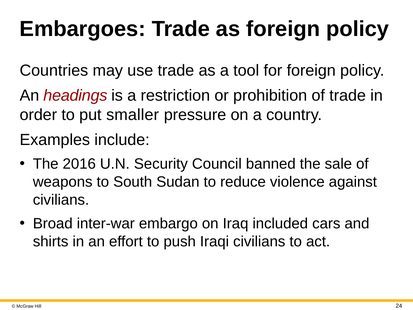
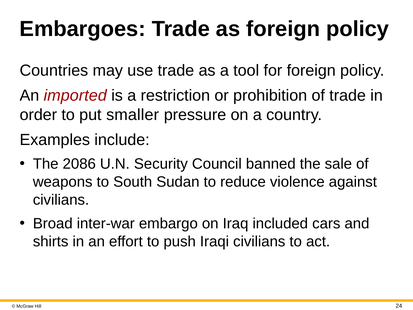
headings: headings -> imported (75, 95)
2016: 2016 -> 2086 (79, 164)
